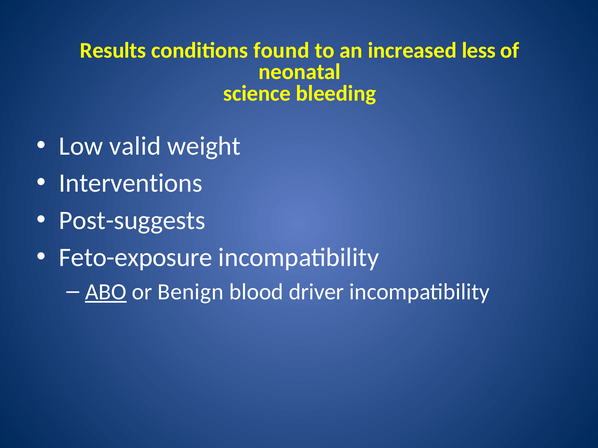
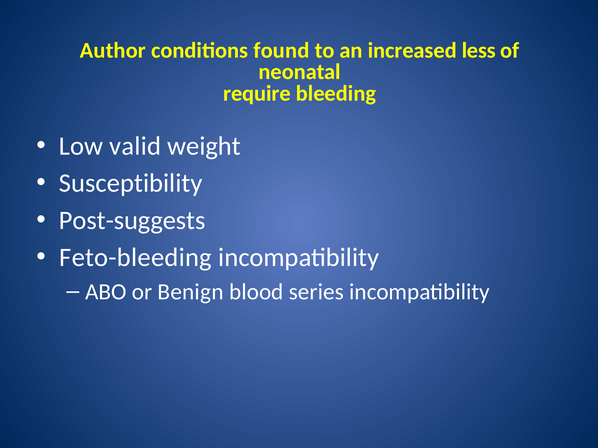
Results: Results -> Author (113, 50)
science: science -> require (257, 93)
Interventions: Interventions -> Susceptibility (131, 183)
Feto-exposure: Feto-exposure -> Feto-bleeding (136, 258)
ABO underline: present -> none (106, 292)
driver: driver -> series (316, 292)
